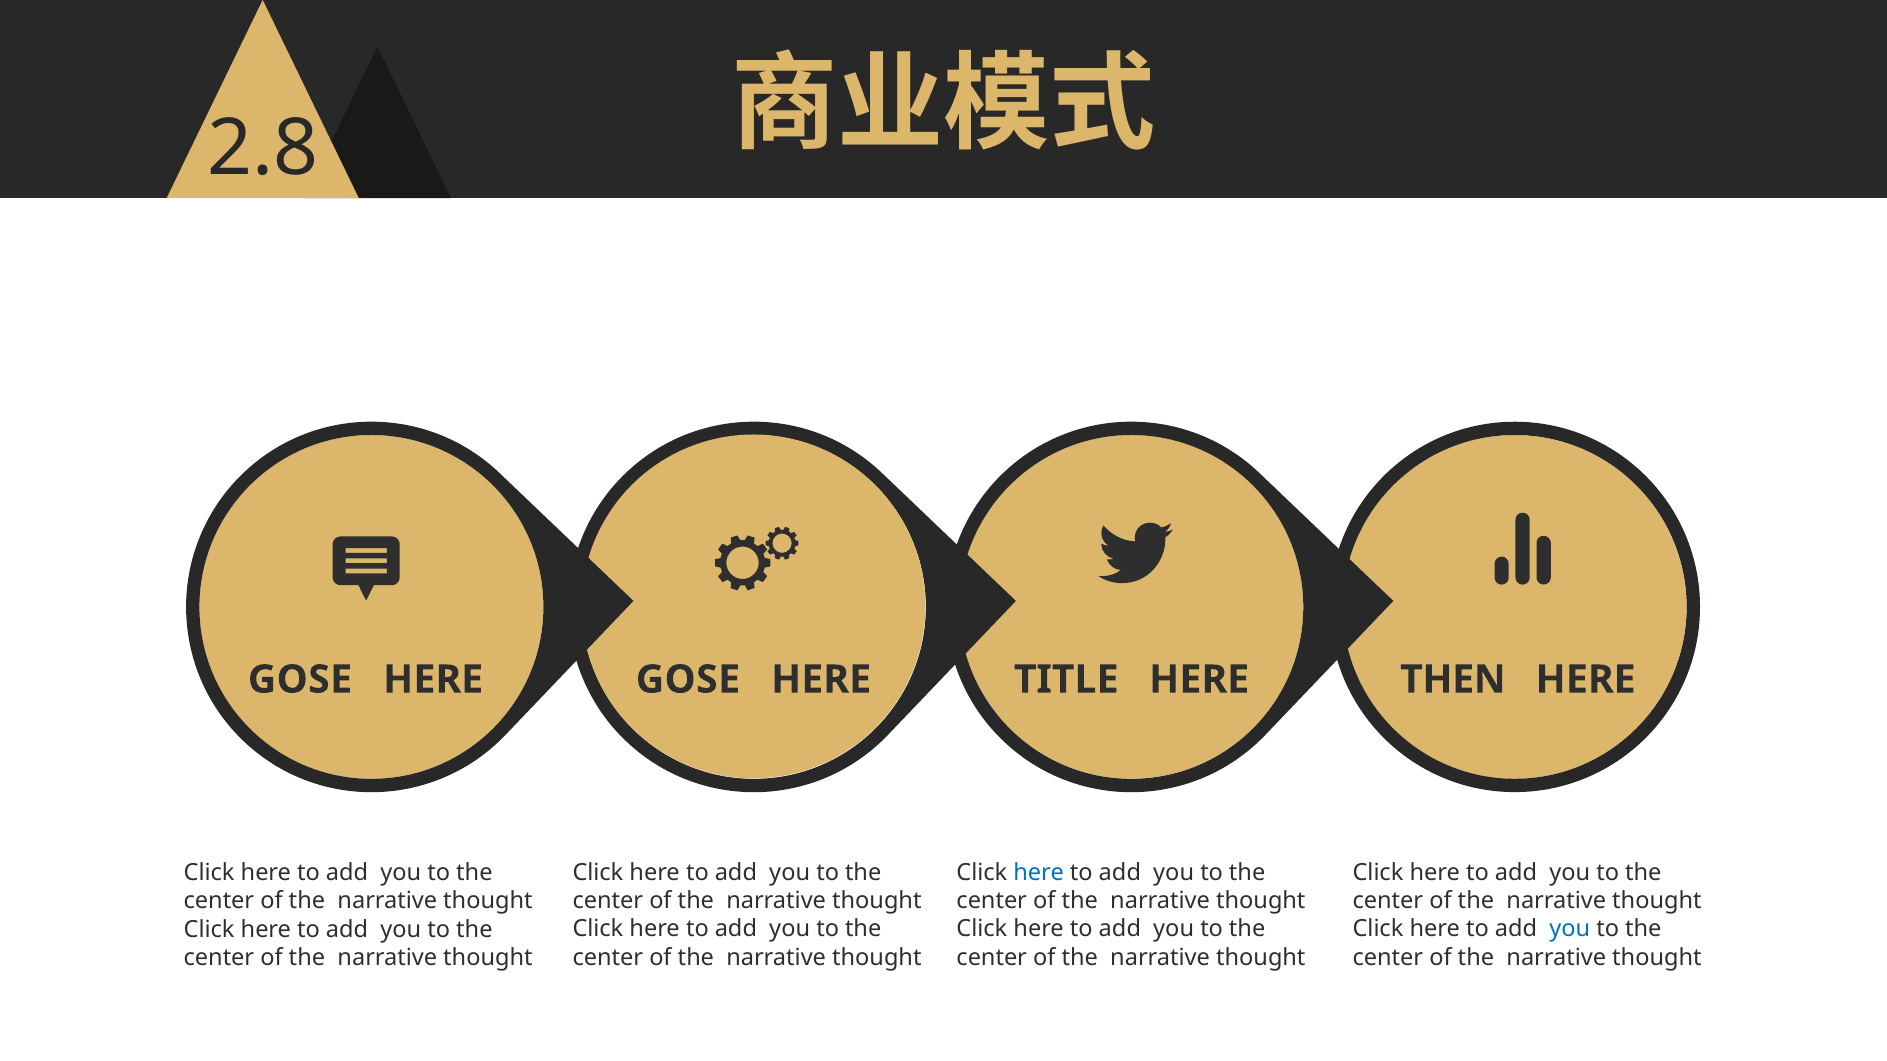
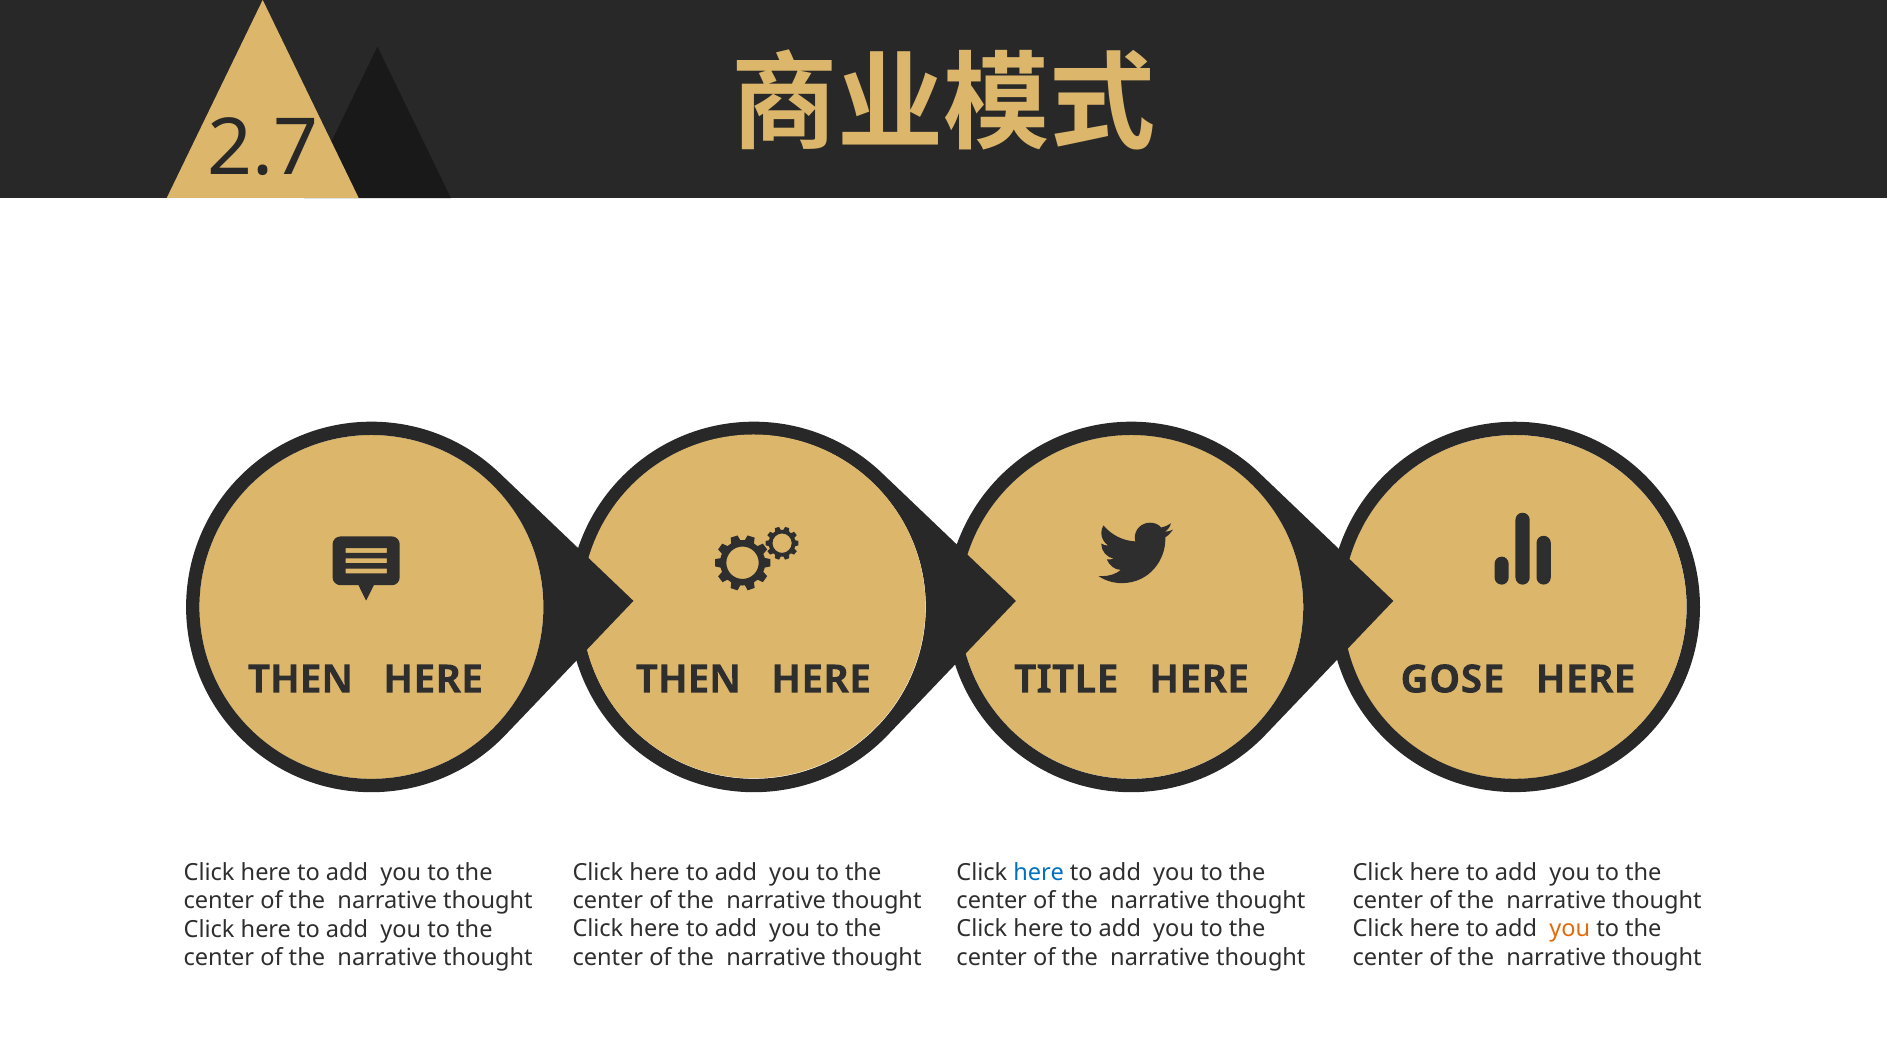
2.8: 2.8 -> 2.7 (263, 148)
GOSE: GOSE -> THEN (300, 680)
GOSE: GOSE -> THEN (688, 680)
THEN: THEN -> GOSE (1453, 680)
you colour: blue -> orange (1570, 929)
